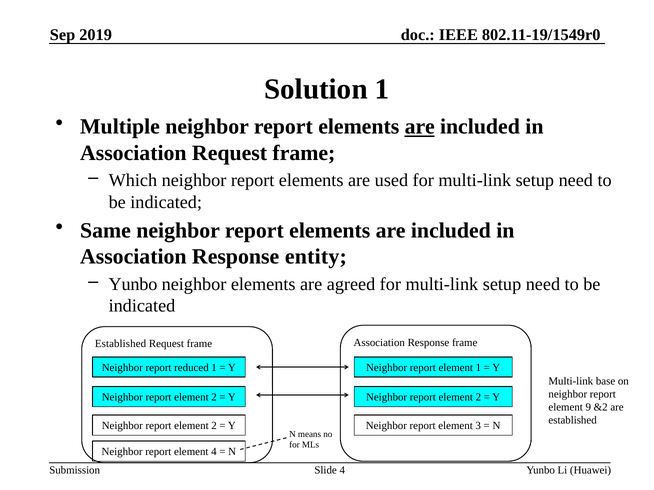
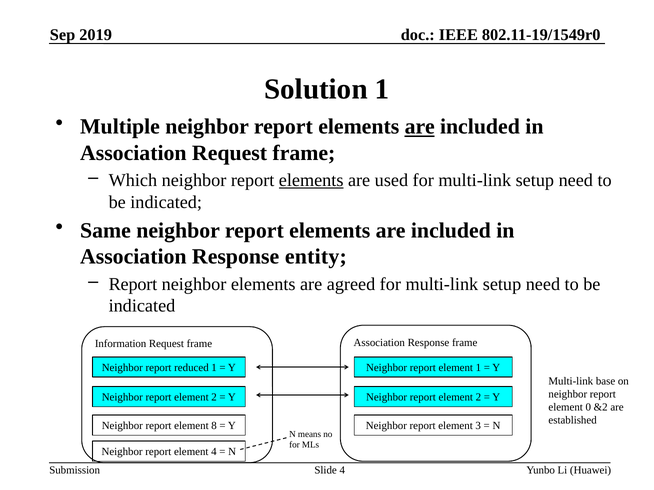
elements underline: none -> present (311, 180)
Yunbo: Yunbo -> Report (133, 284)
Established: Established -> Information (121, 344)
9: 9 -> 0 (588, 408)
2: 2 -> 8 (214, 426)
